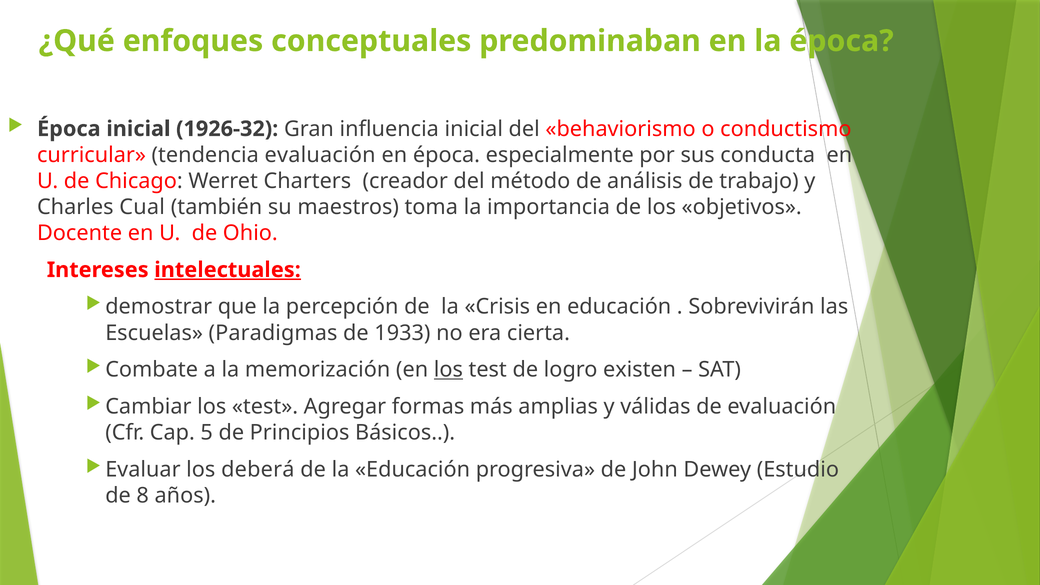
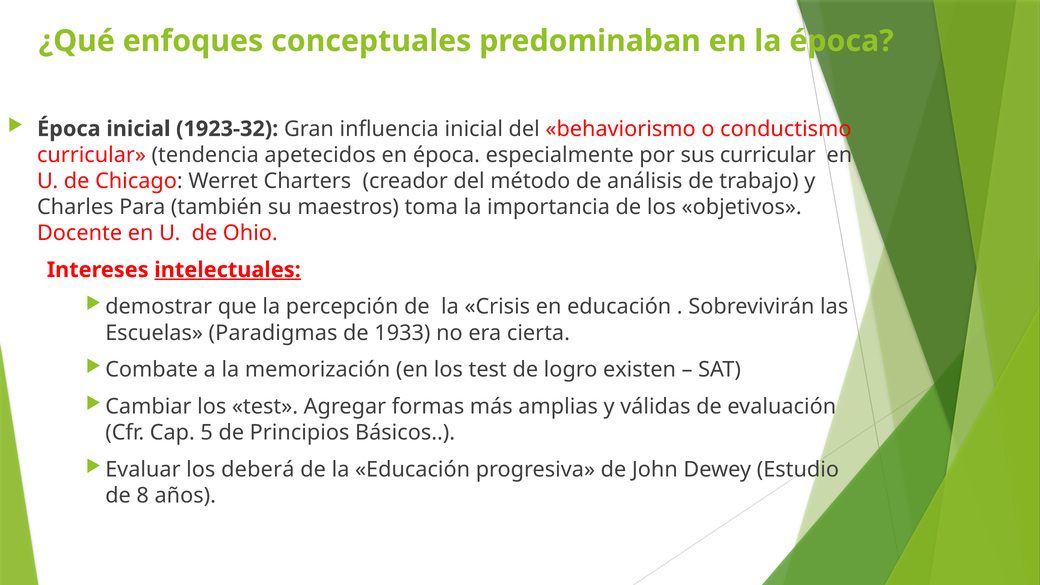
1926-32: 1926-32 -> 1923-32 (227, 129)
tendencia evaluación: evaluación -> apetecidos (320, 155)
sus conducta: conducta -> curricular (768, 155)
Cual: Cual -> Para (142, 207)
los underline: present -> none (448, 370)
